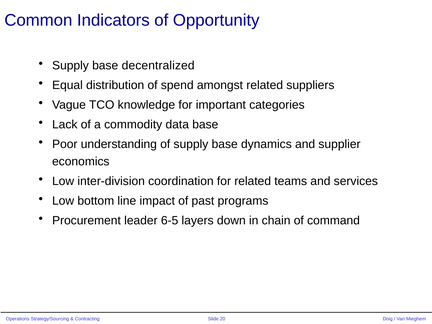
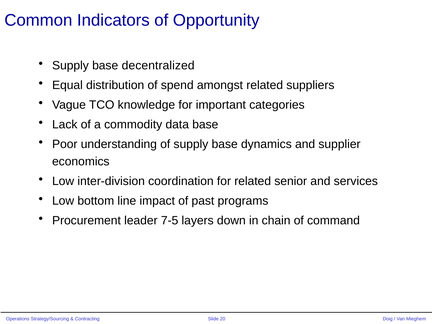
teams: teams -> senior (291, 181)
6-5: 6-5 -> 7-5 (170, 220)
